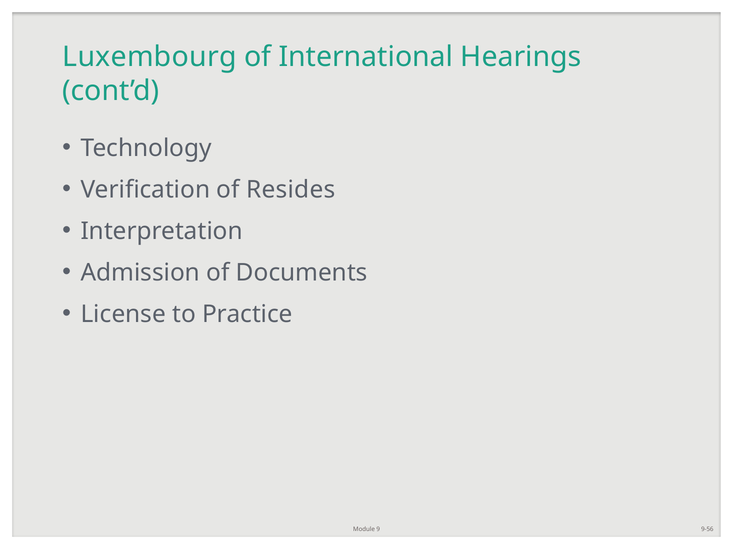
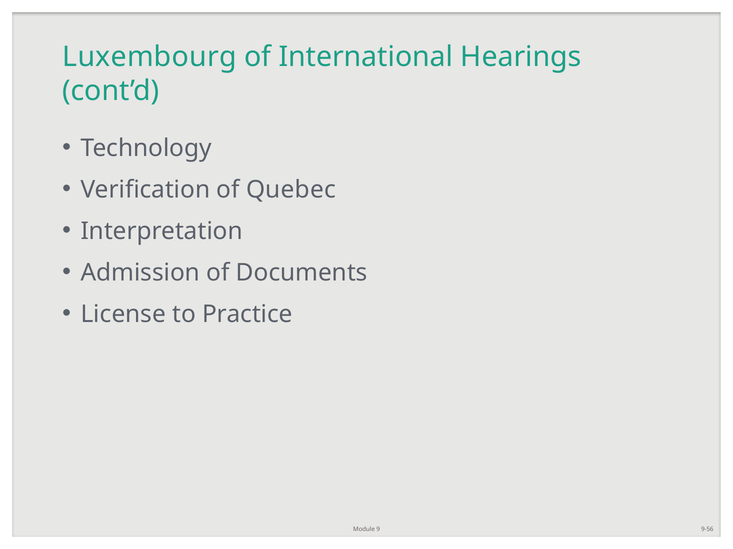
Resides: Resides -> Quebec (291, 190)
